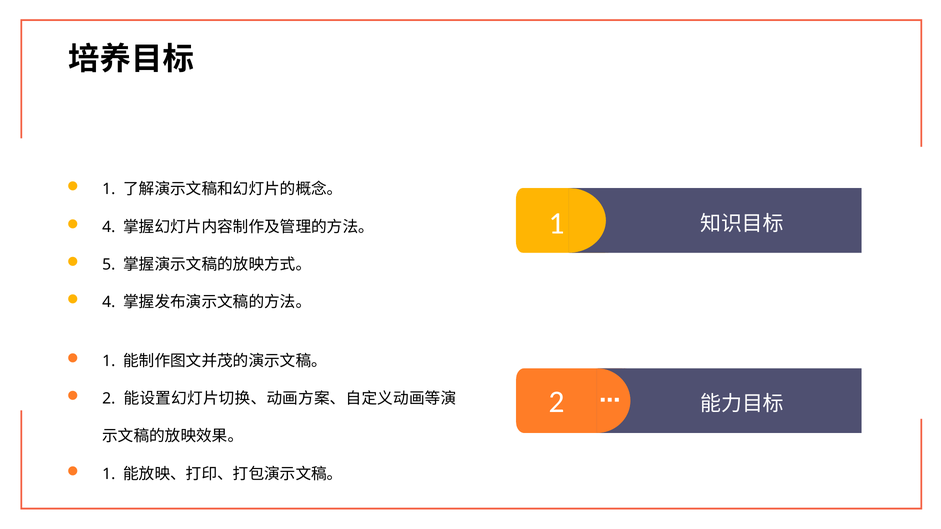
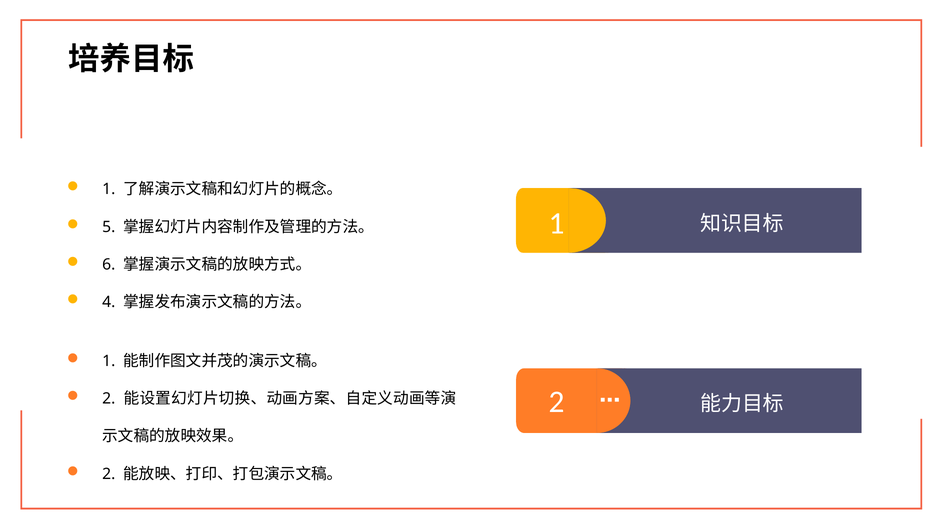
4: 4 -> 5 (109, 227)
5: 5 -> 6 (109, 265)
1: 1 -> 2 (109, 474)
